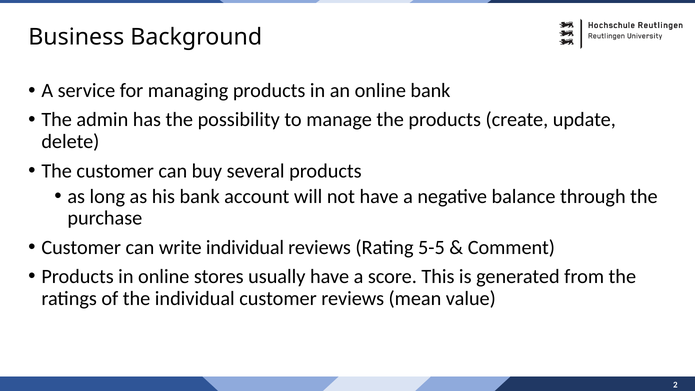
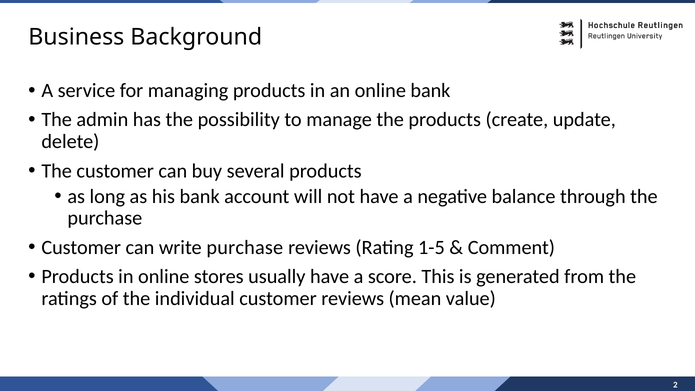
write individual: individual -> purchase (245, 247)
5-5: 5-5 -> 1-5 (431, 247)
